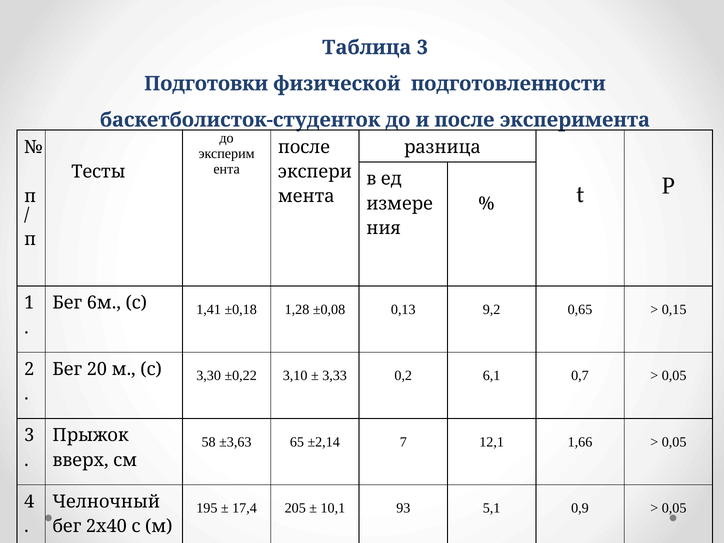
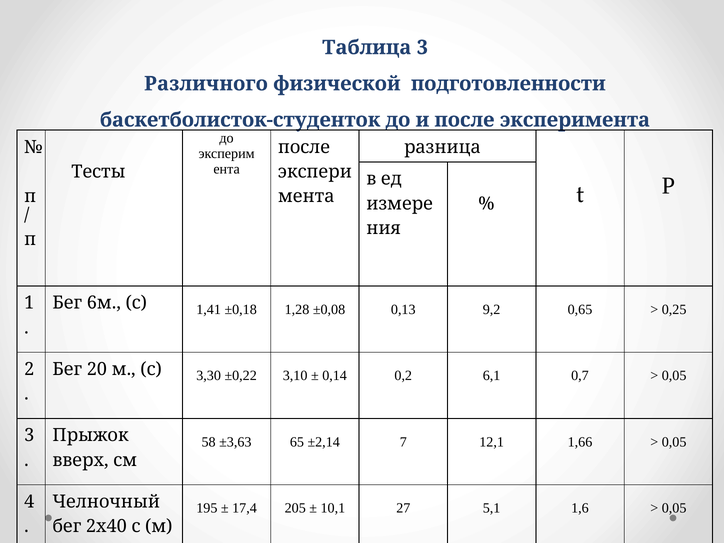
Подготовки: Подготовки -> Различного (206, 84)
0,15: 0,15 -> 0,25 (674, 309)
3,33: 3,33 -> 0,14 (335, 376)
93: 93 -> 27 (403, 508)
0,9: 0,9 -> 1,6 (580, 508)
